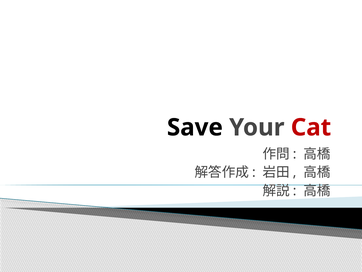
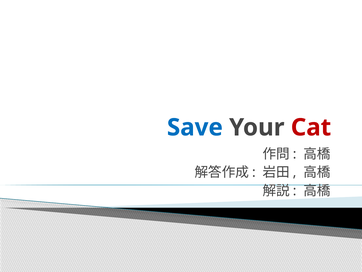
Save colour: black -> blue (195, 127)
